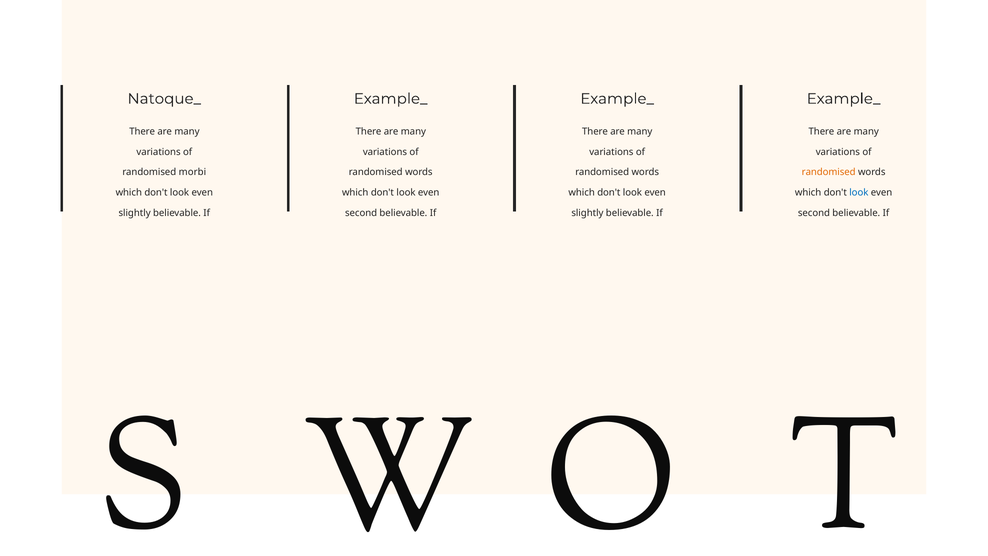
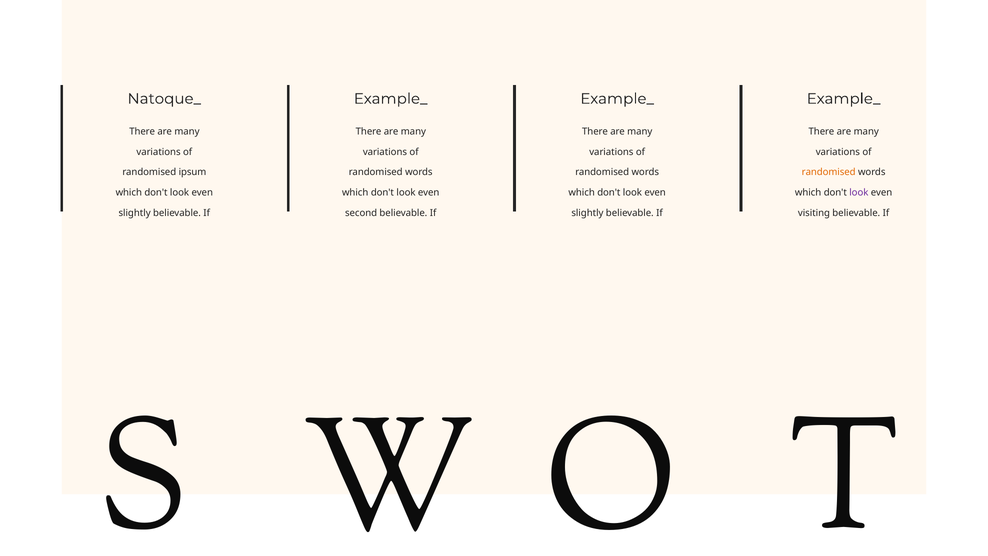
morbi: morbi -> ipsum (192, 172)
look colour: blue -> purple (859, 192)
second: second -> visiting (814, 213)
